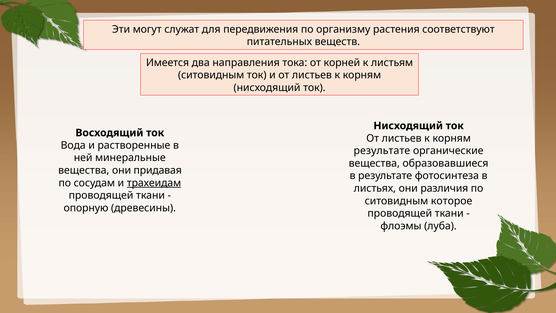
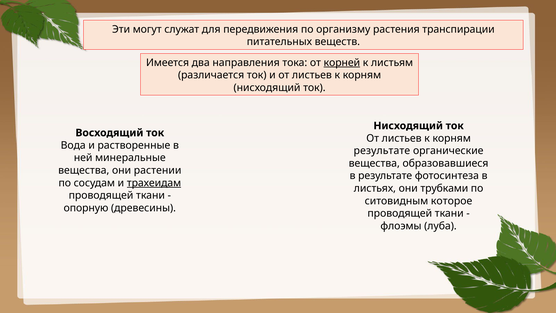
соответствуют: соответствуют -> транспирации (458, 29)
корней underline: none -> present (342, 63)
ситовидным: ситовидным -> различается (211, 75)
придавая: придавая -> растении (158, 170)
различия: различия -> трубками (444, 188)
